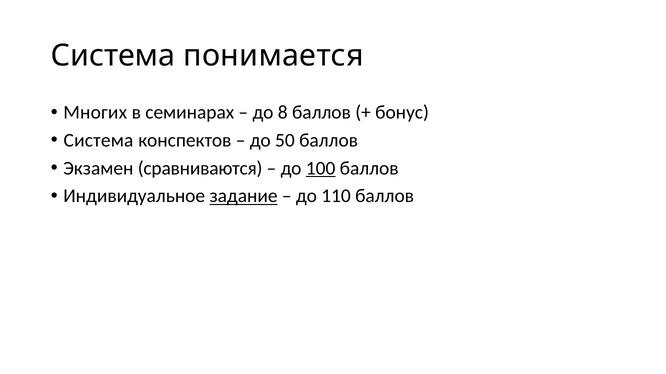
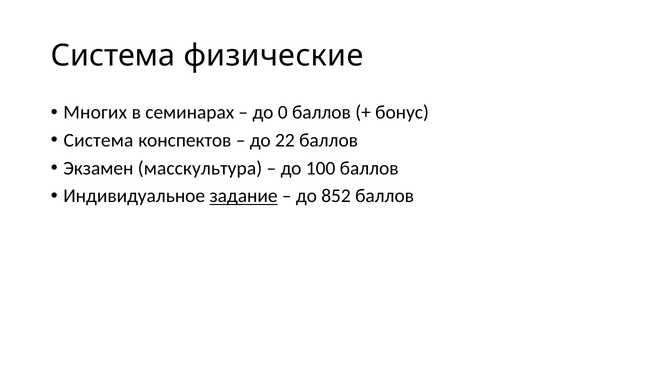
понимается: понимается -> физические (274, 56)
8: 8 -> 0 (283, 113)
50: 50 -> 22 (285, 141)
сравниваются: сравниваются -> масскультура (200, 168)
100 underline: present -> none (321, 168)
110: 110 -> 852 (336, 196)
